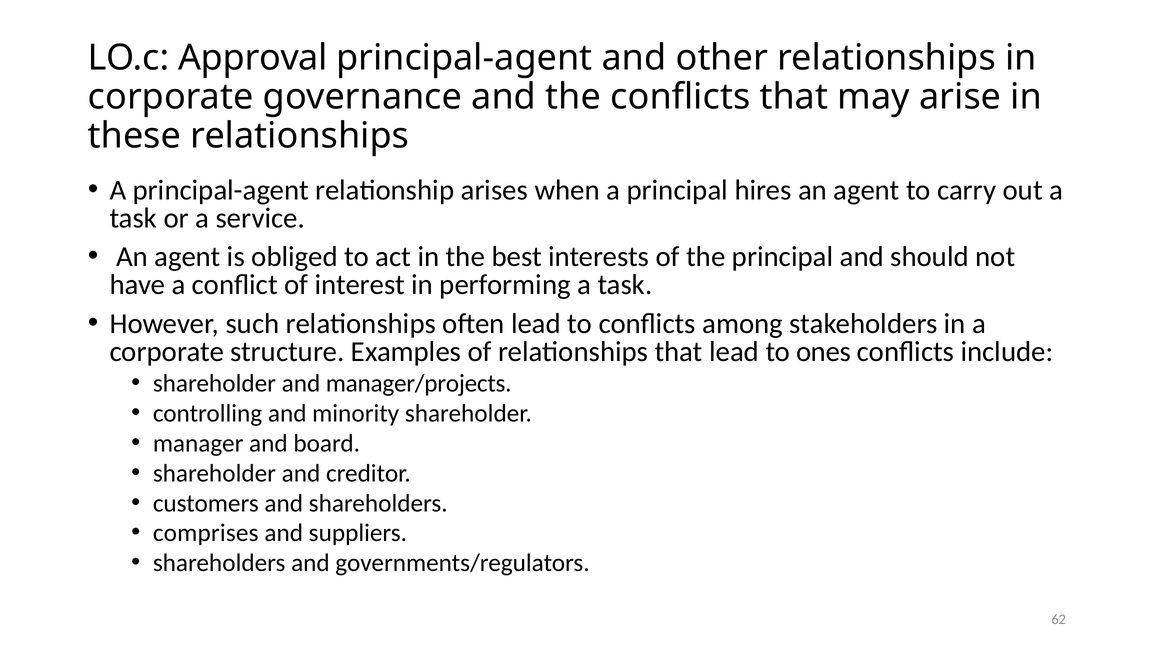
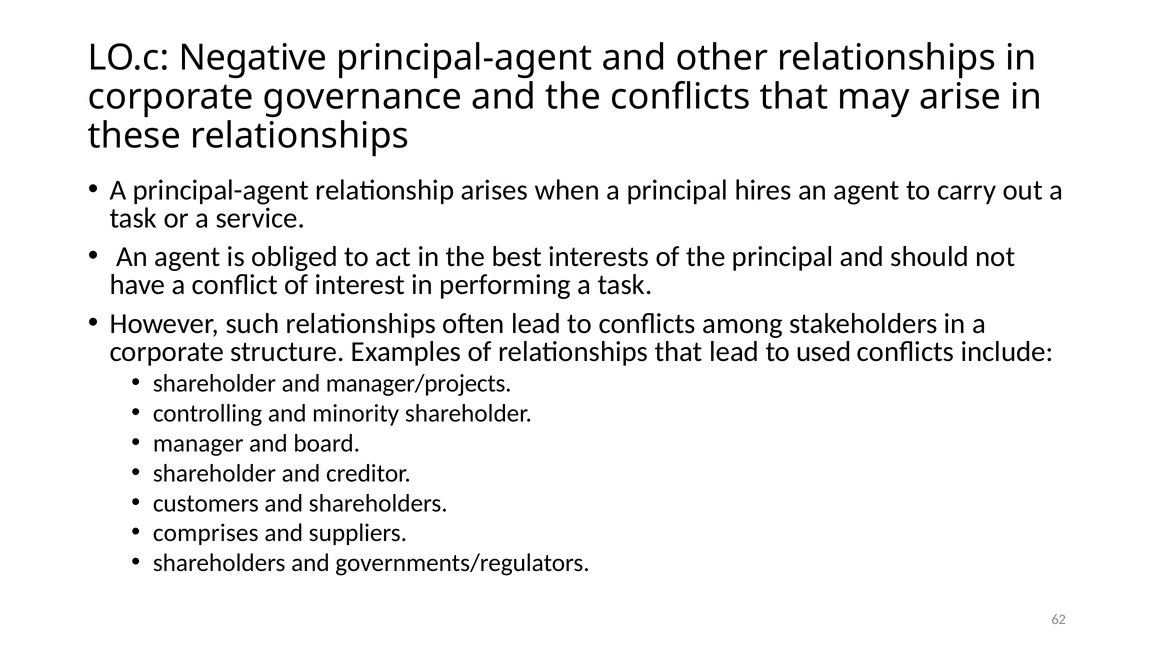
Approval: Approval -> Negative (253, 58)
ones: ones -> used (824, 352)
